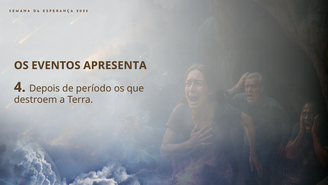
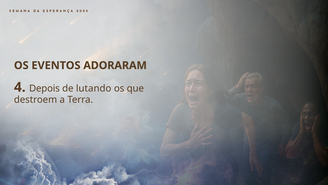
APRESENTA: APRESENTA -> ADORARAM (115, 65)
período: período -> lutando (94, 88)
